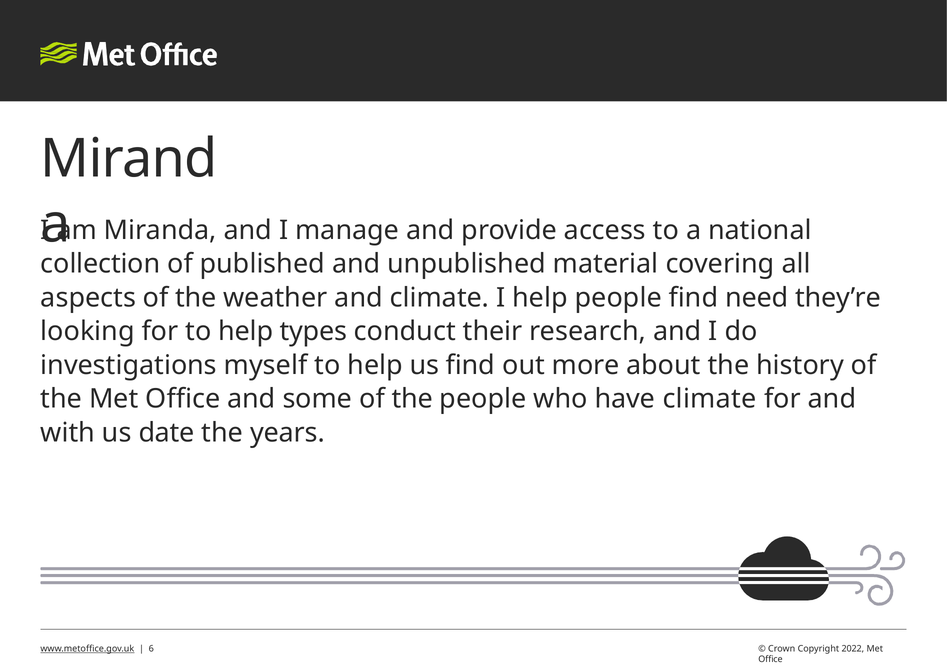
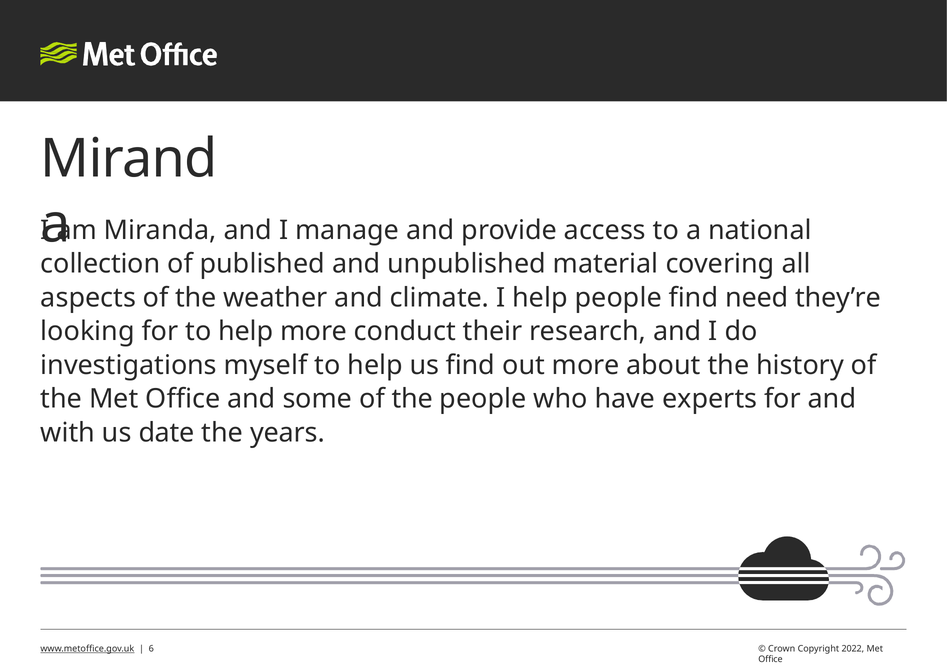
help types: types -> more (314, 331)
have climate: climate -> experts (710, 399)
